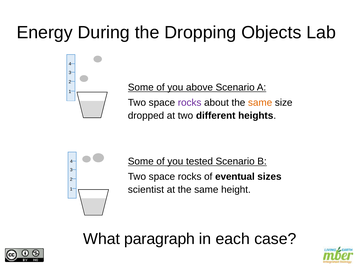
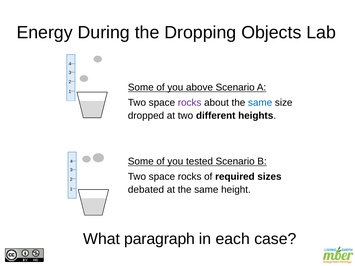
same colour: orange -> blue (260, 103)
eventual: eventual -> required (235, 177)
scientist: scientist -> debated (146, 190)
